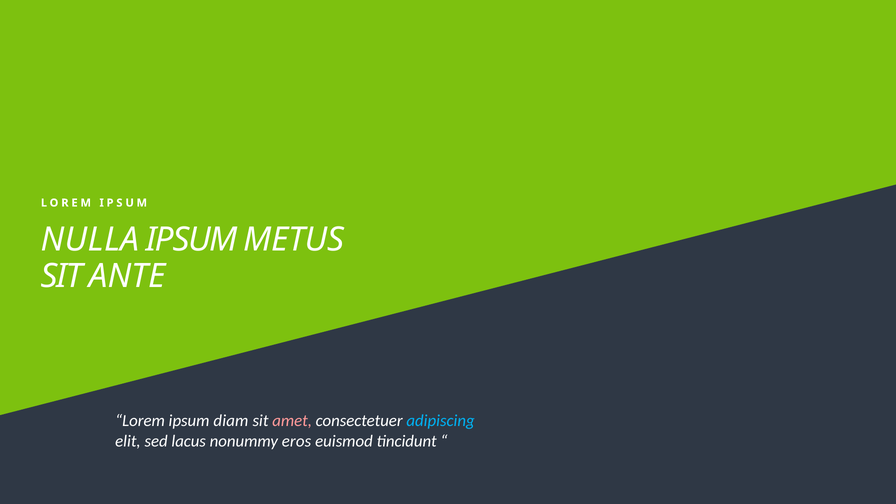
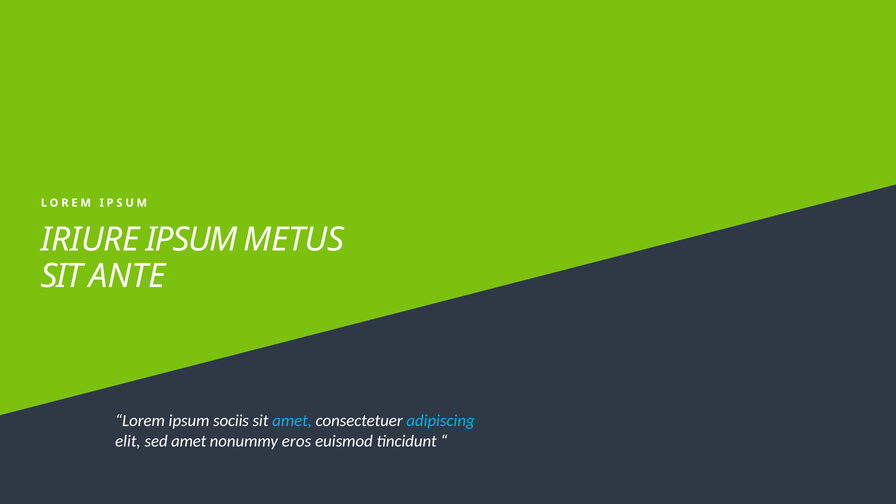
NULLA: NULLA -> IRIURE (90, 240)
diam: diam -> sociis (231, 421)
amet colour: pink -> light blue (292, 421)
sed lacus: lacus -> amet (189, 441)
